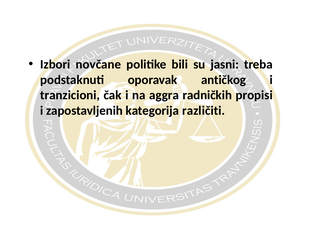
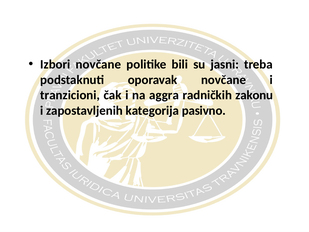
oporavak antičkog: antičkog -> novčane (224, 80)
propisi: propisi -> zakonu (254, 95)
različiti: različiti -> pasivno (204, 111)
